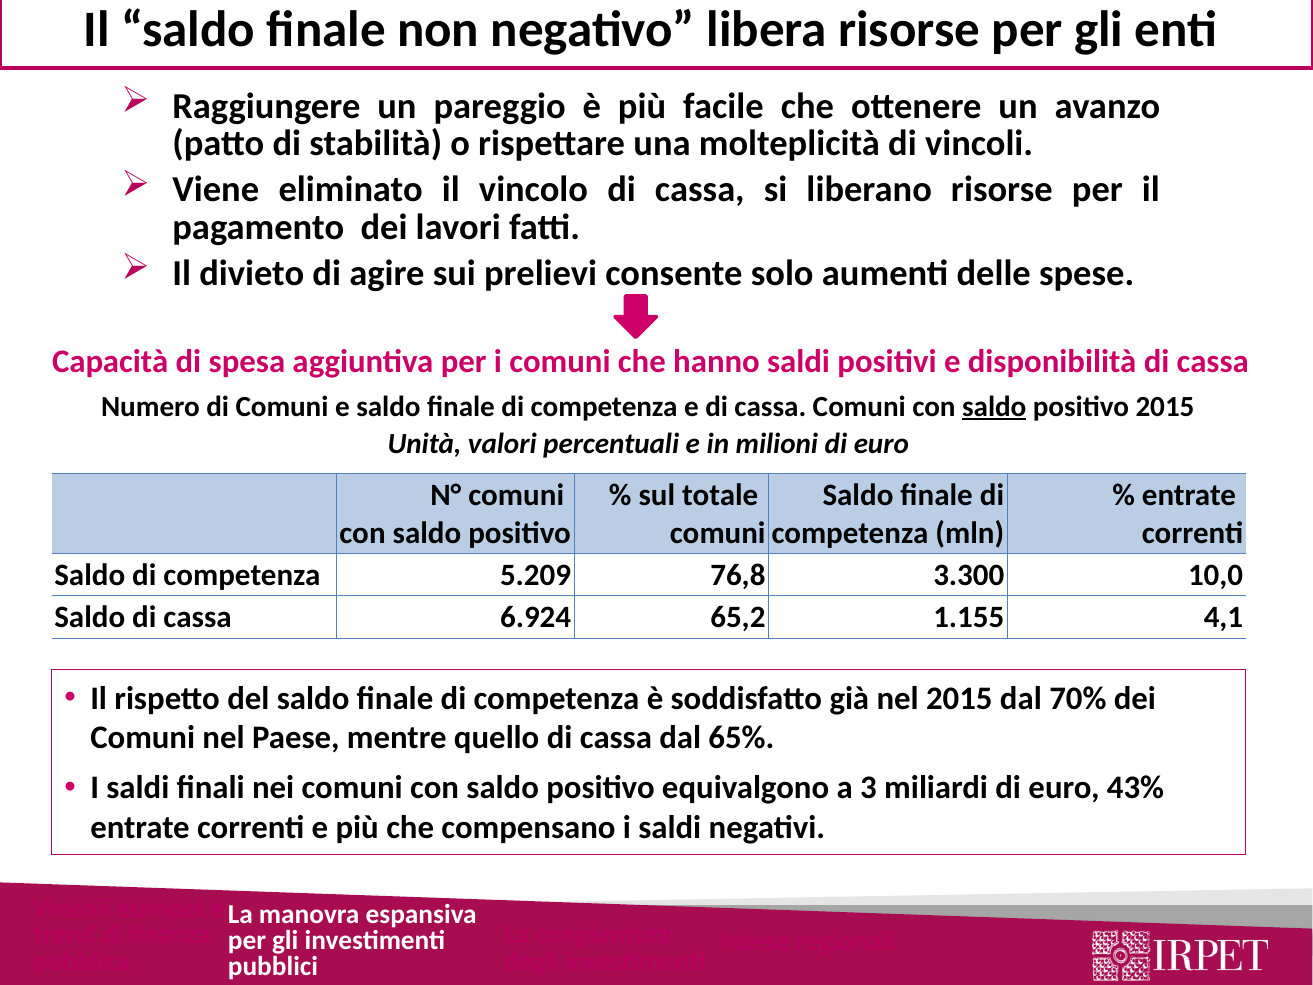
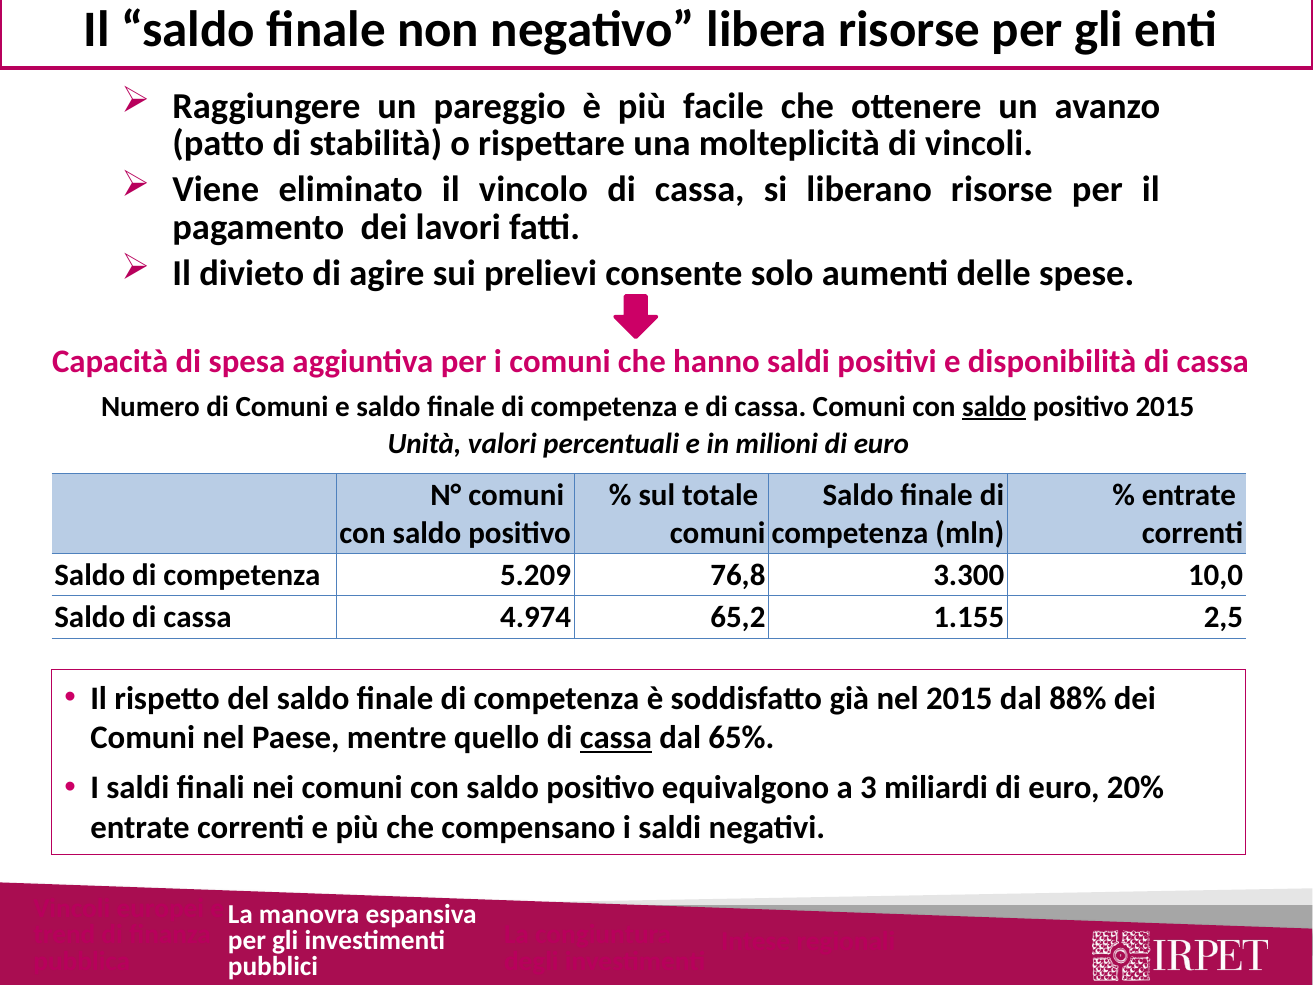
6.924: 6.924 -> 4.974 (536, 617)
4,1: 4,1 -> 2,5 (1223, 617)
70%: 70% -> 88% (1078, 698)
cassa underline: none -> present (616, 737)
43%: 43% -> 20% (1136, 788)
